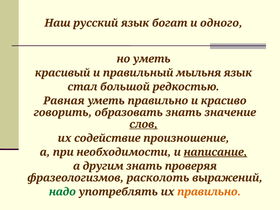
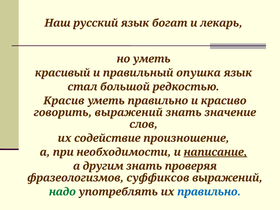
одного: одного -> лекарь (221, 23)
мыльня: мыльня -> опушка (198, 73)
Равная: Равная -> Красив (64, 101)
говорить образовать: образовать -> выражений (129, 112)
слов underline: present -> none (144, 124)
расколоть: расколоть -> суффиксов (158, 178)
правильно colour: orange -> blue (209, 192)
